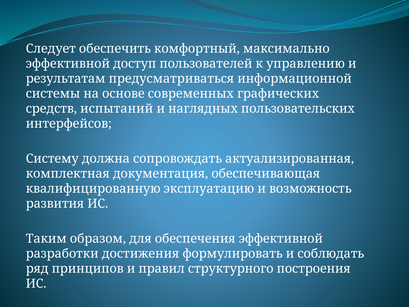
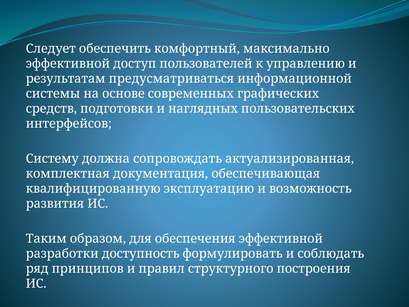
испытаний: испытаний -> подготовки (117, 109)
достижения: достижения -> доступность (141, 254)
